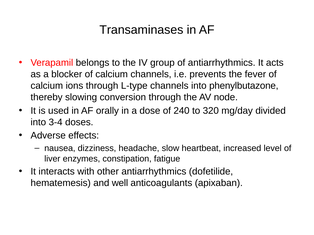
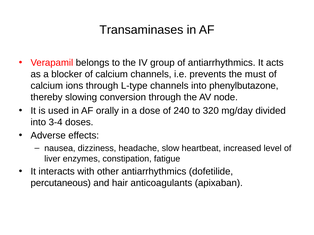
fever: fever -> must (255, 74)
hematemesis: hematemesis -> percutaneous (61, 183)
well: well -> hair (120, 183)
